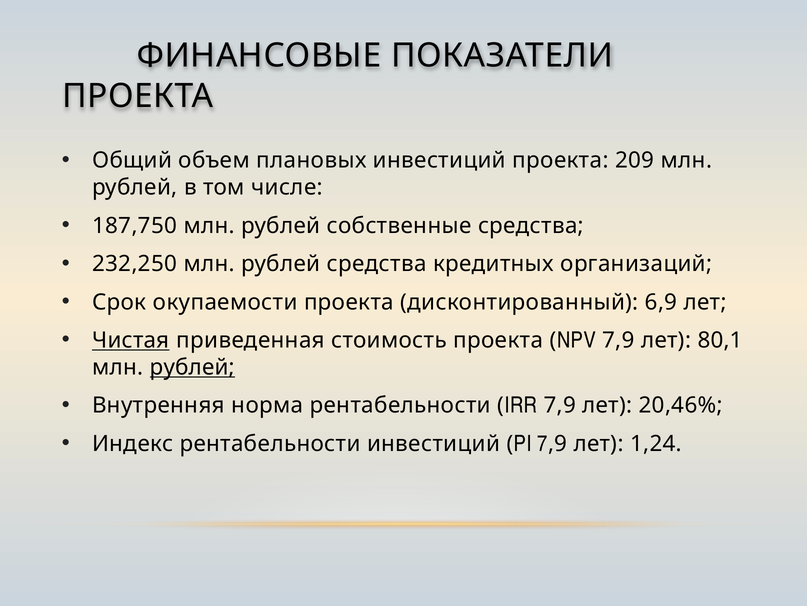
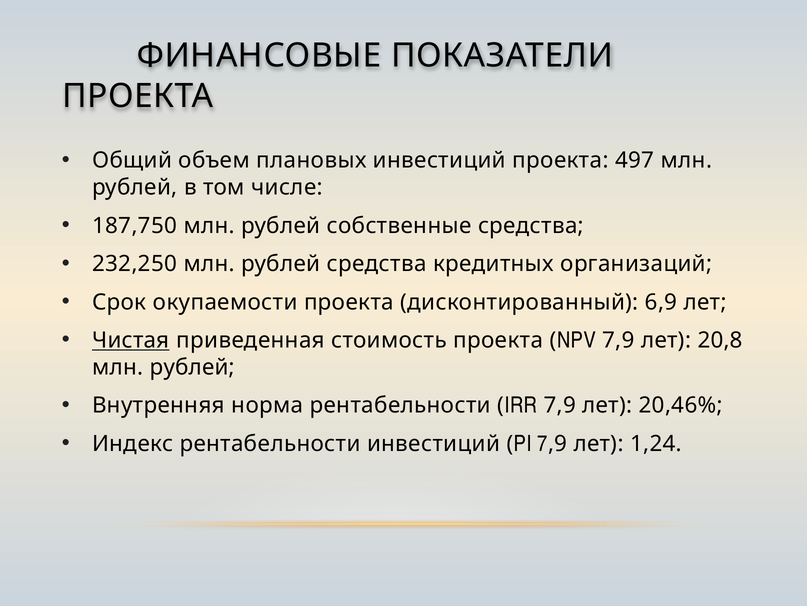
209: 209 -> 497 (635, 160)
80,1: 80,1 -> 20,8 (720, 340)
рублей underline: present -> none (192, 367)
